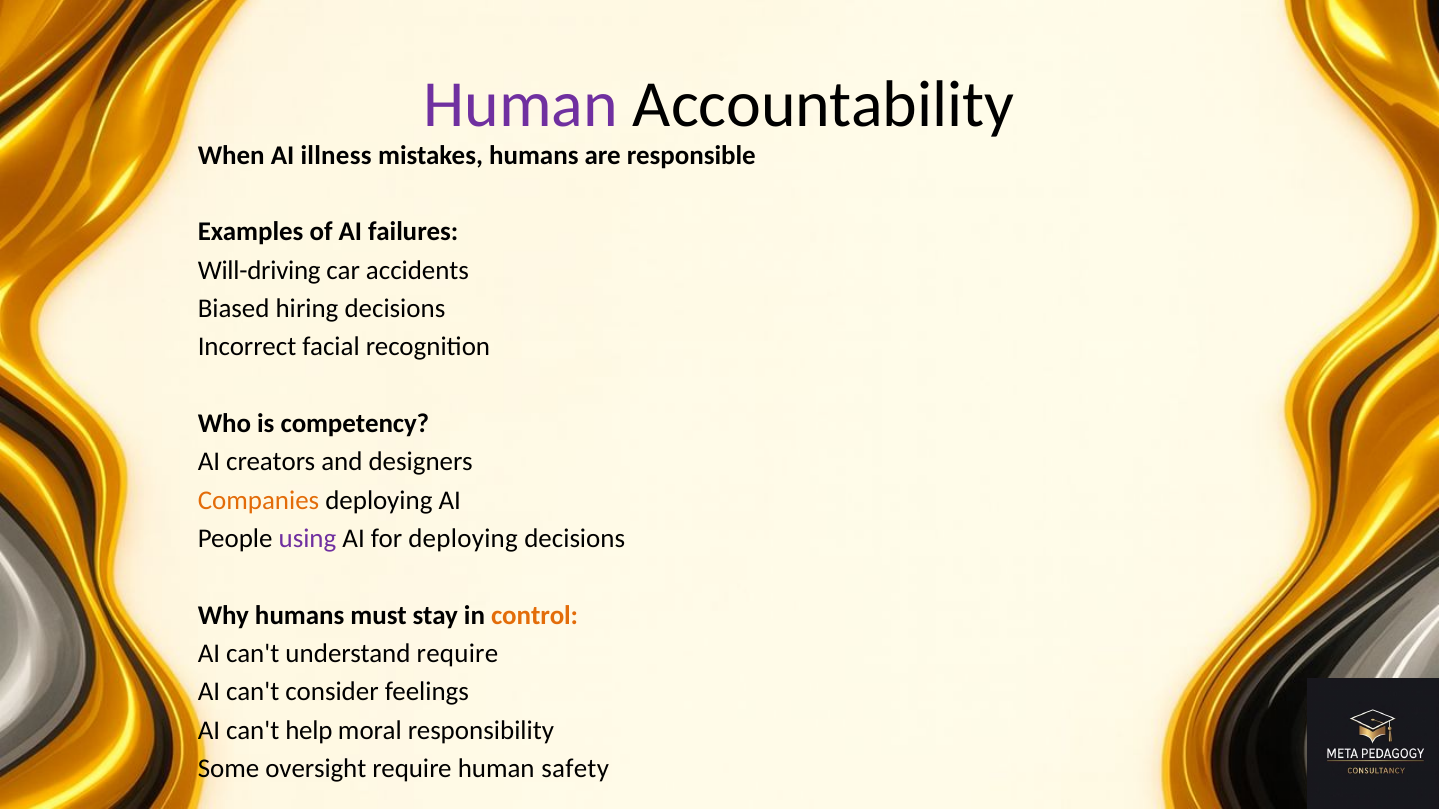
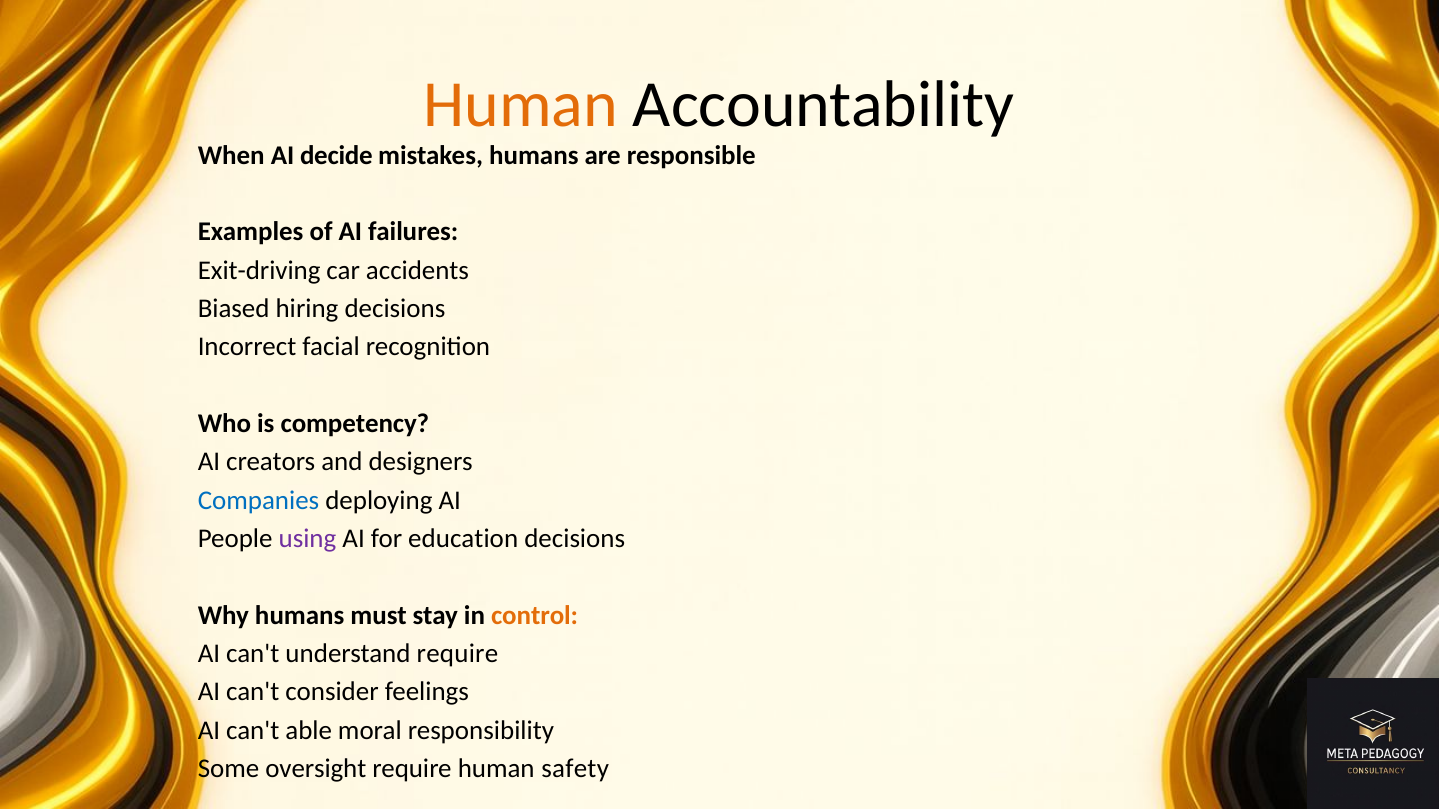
Human colour: purple -> orange (521, 104)
illness: illness -> decide (336, 155)
Will-driving: Will-driving -> Exit-driving (259, 270)
Companies colour: orange -> blue (259, 501)
for deploying: deploying -> education (463, 539)
help: help -> able (309, 731)
